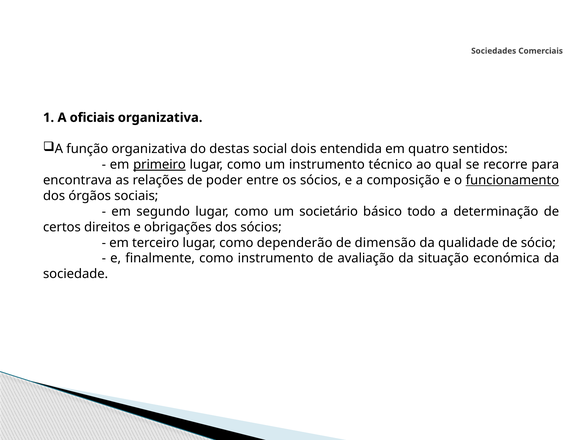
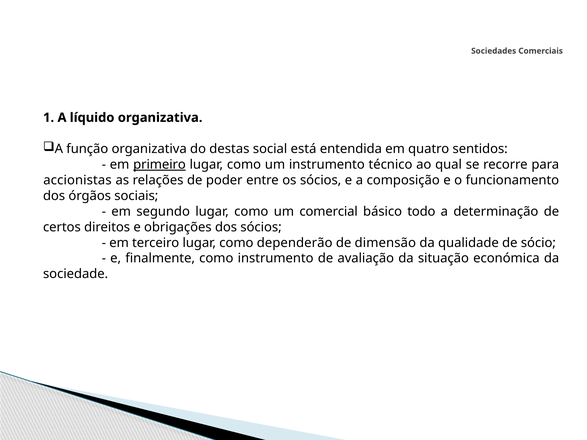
oficiais: oficiais -> líquido (92, 118)
dois: dois -> está (304, 149)
encontrava: encontrava -> accionistas (77, 180)
funcionamento underline: present -> none (512, 180)
societário: societário -> comercial (329, 212)
